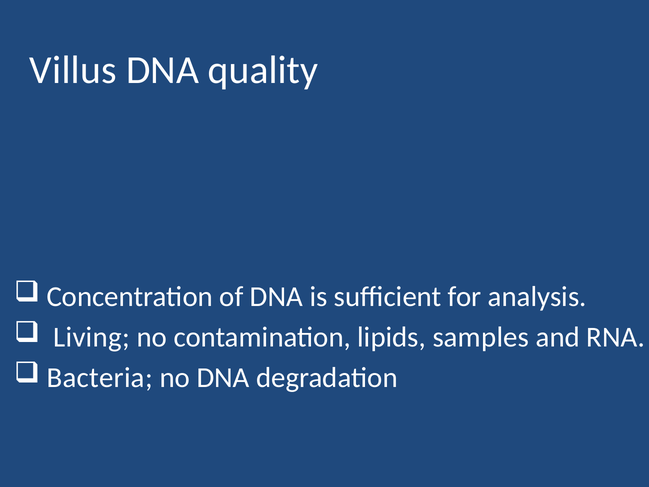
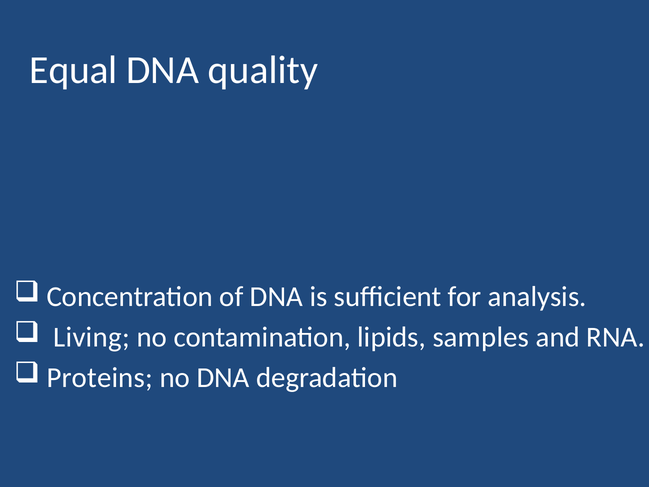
Villus: Villus -> Equal (73, 70)
Bacteria: Bacteria -> Proteins (100, 377)
